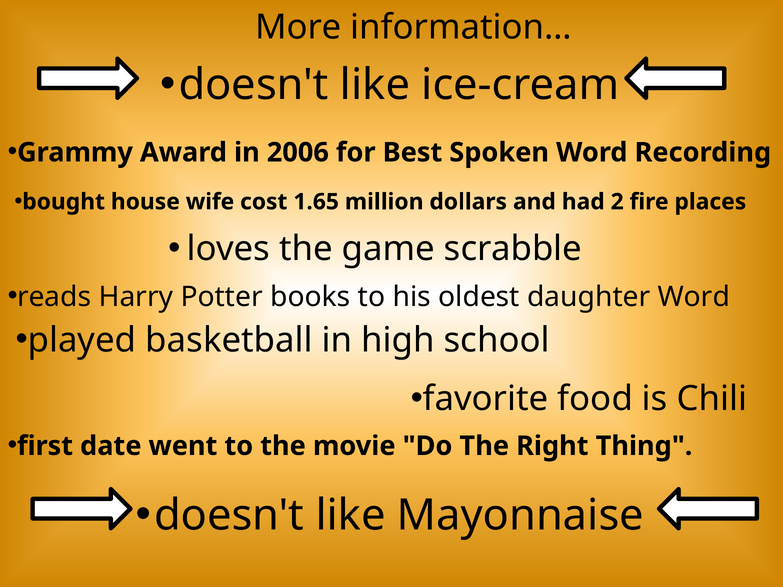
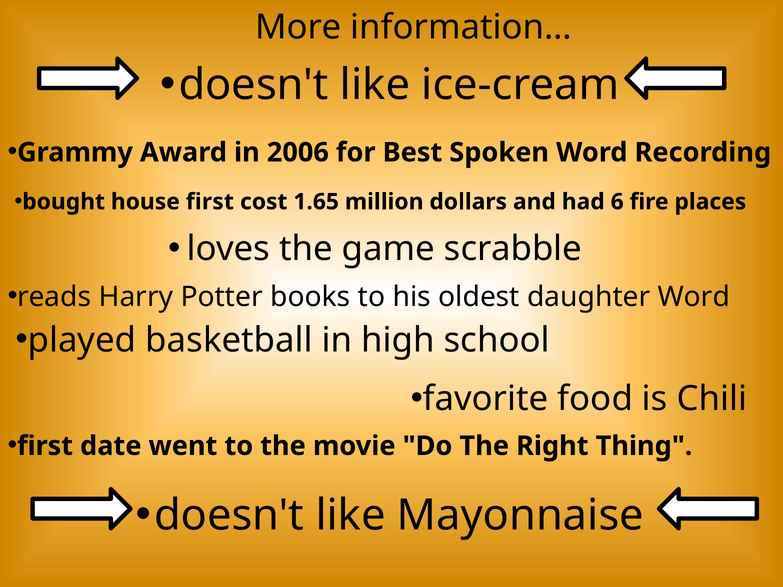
house wife: wife -> first (210, 202)
2: 2 -> 6 (617, 202)
